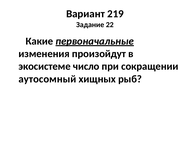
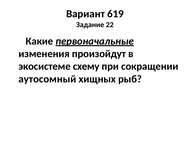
219: 219 -> 619 (115, 14)
число: число -> схему (86, 67)
